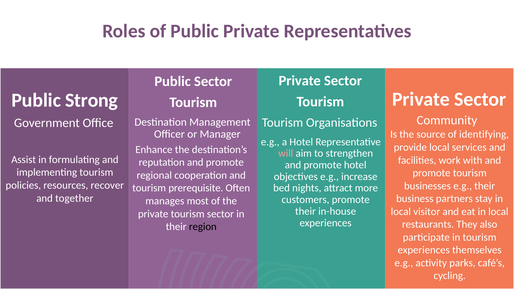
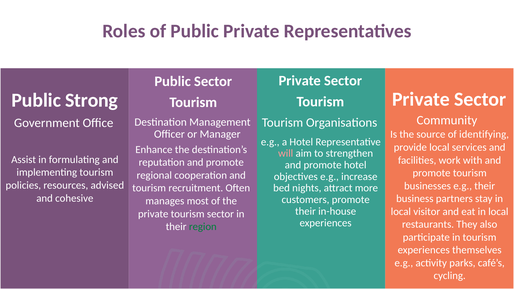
recover: recover -> advised (107, 185)
prerequisite: prerequisite -> recruitment (196, 188)
together: together -> cohesive (74, 198)
region colour: black -> green (203, 227)
